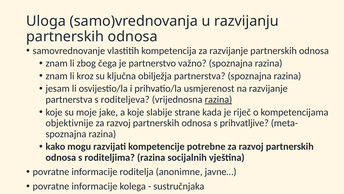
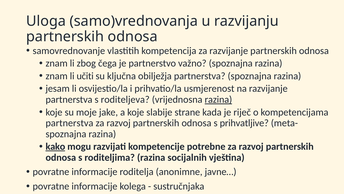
kroz: kroz -> učiti (85, 76)
objektivnije: objektivnije -> partnerstva (69, 123)
kako underline: none -> present (55, 146)
